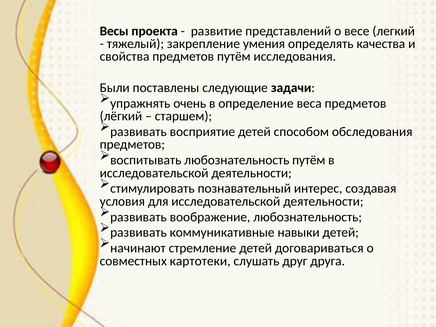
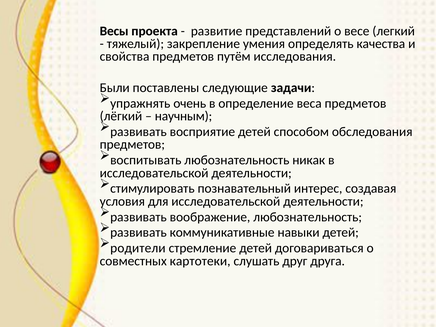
старшем: старшем -> научным (183, 116)
любознательность путём: путём -> никак (309, 160)
начинают: начинают -> родители (138, 248)
